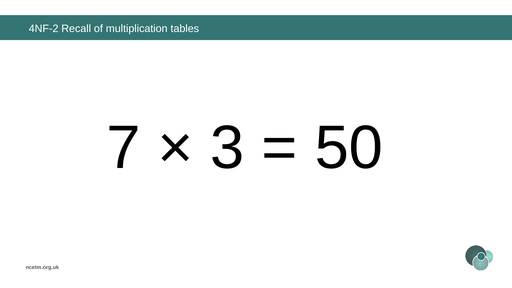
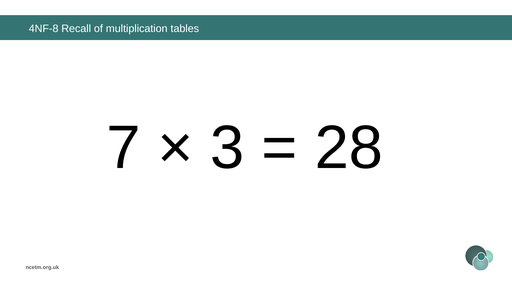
4NF-2: 4NF-2 -> 4NF-8 (44, 29)
50: 50 -> 28 (349, 148)
